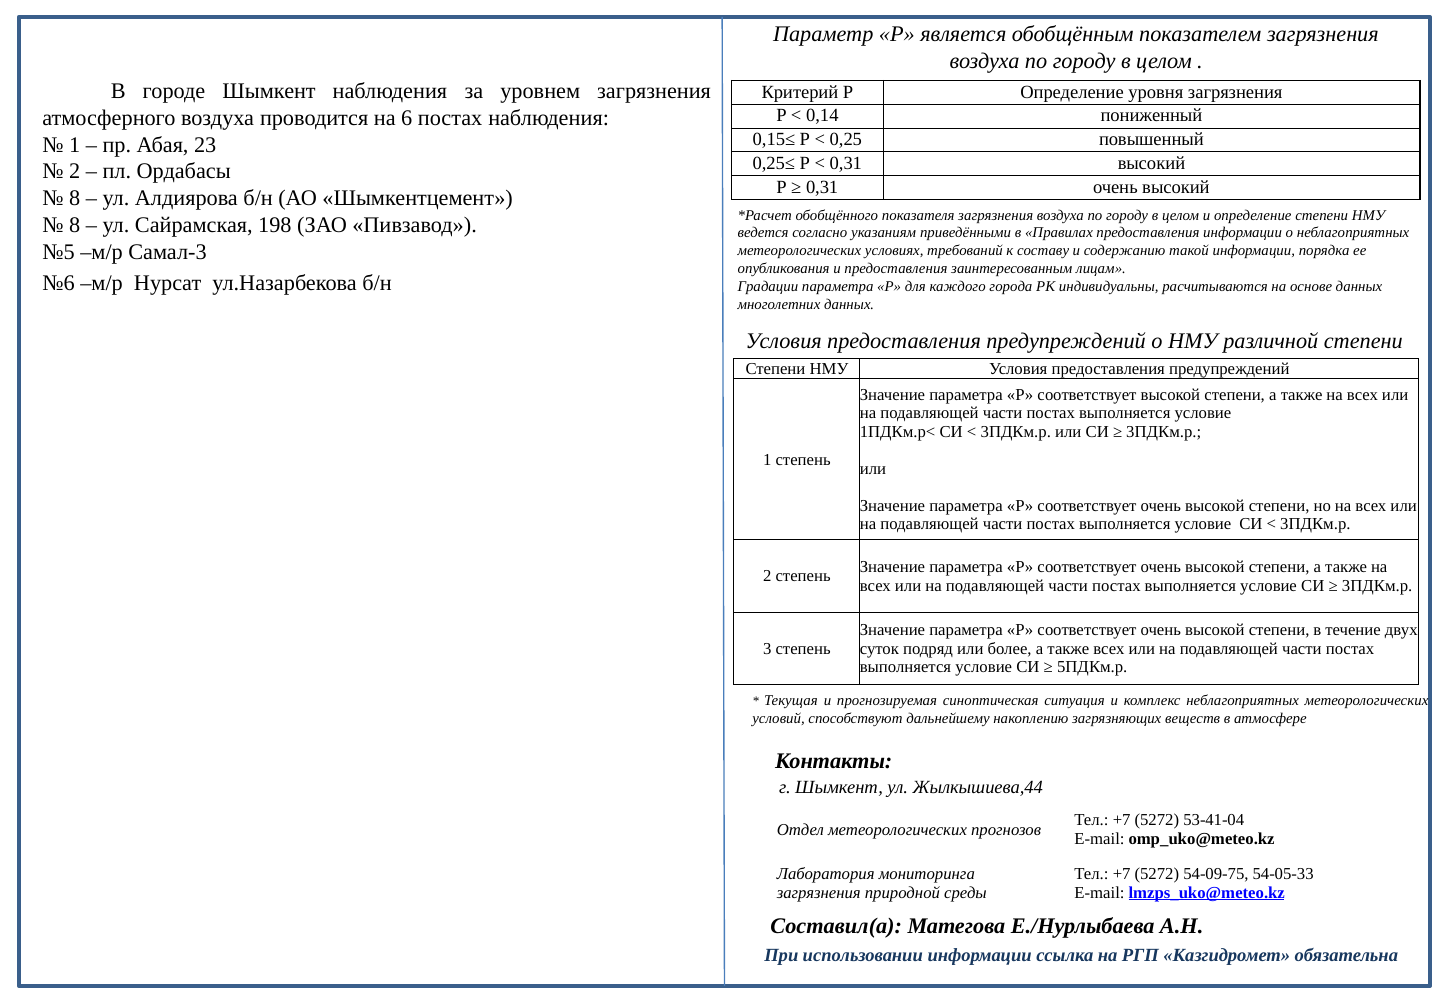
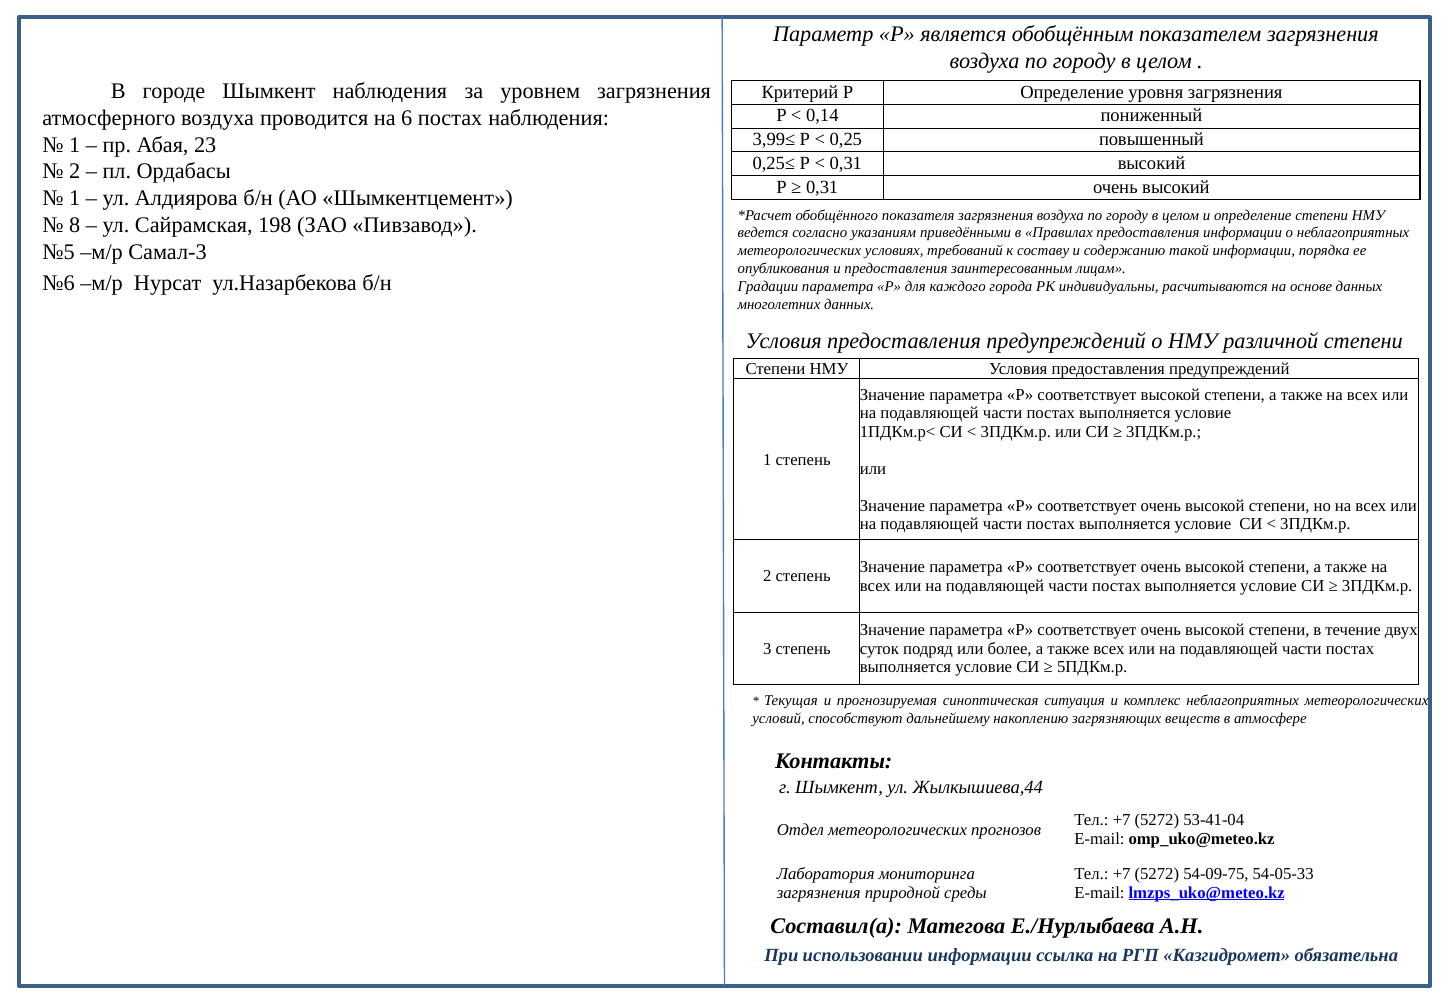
0,15≤: 0,15≤ -> 3,99≤ (774, 140)
8: 8 -> 1 (75, 198)
